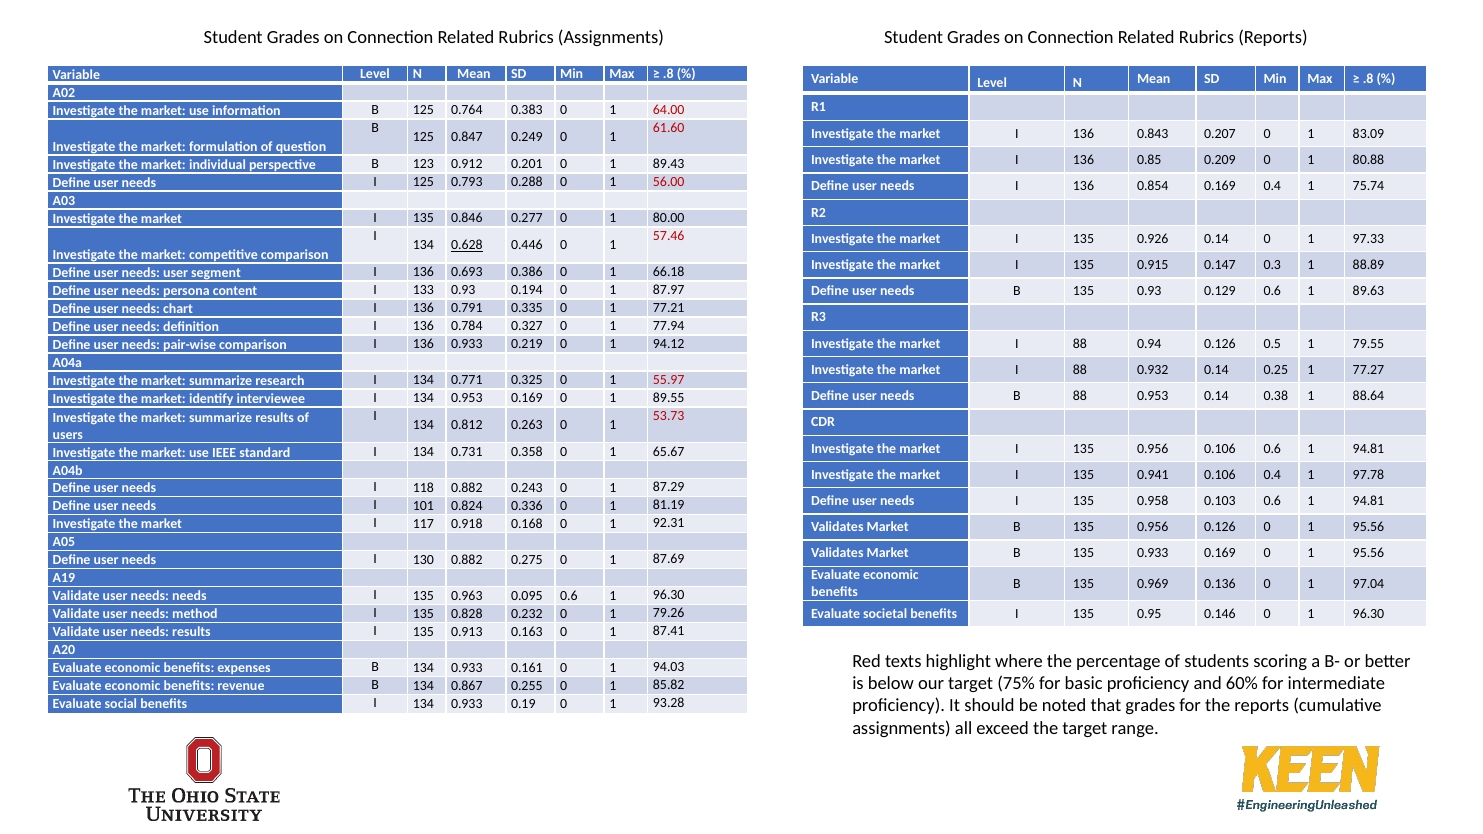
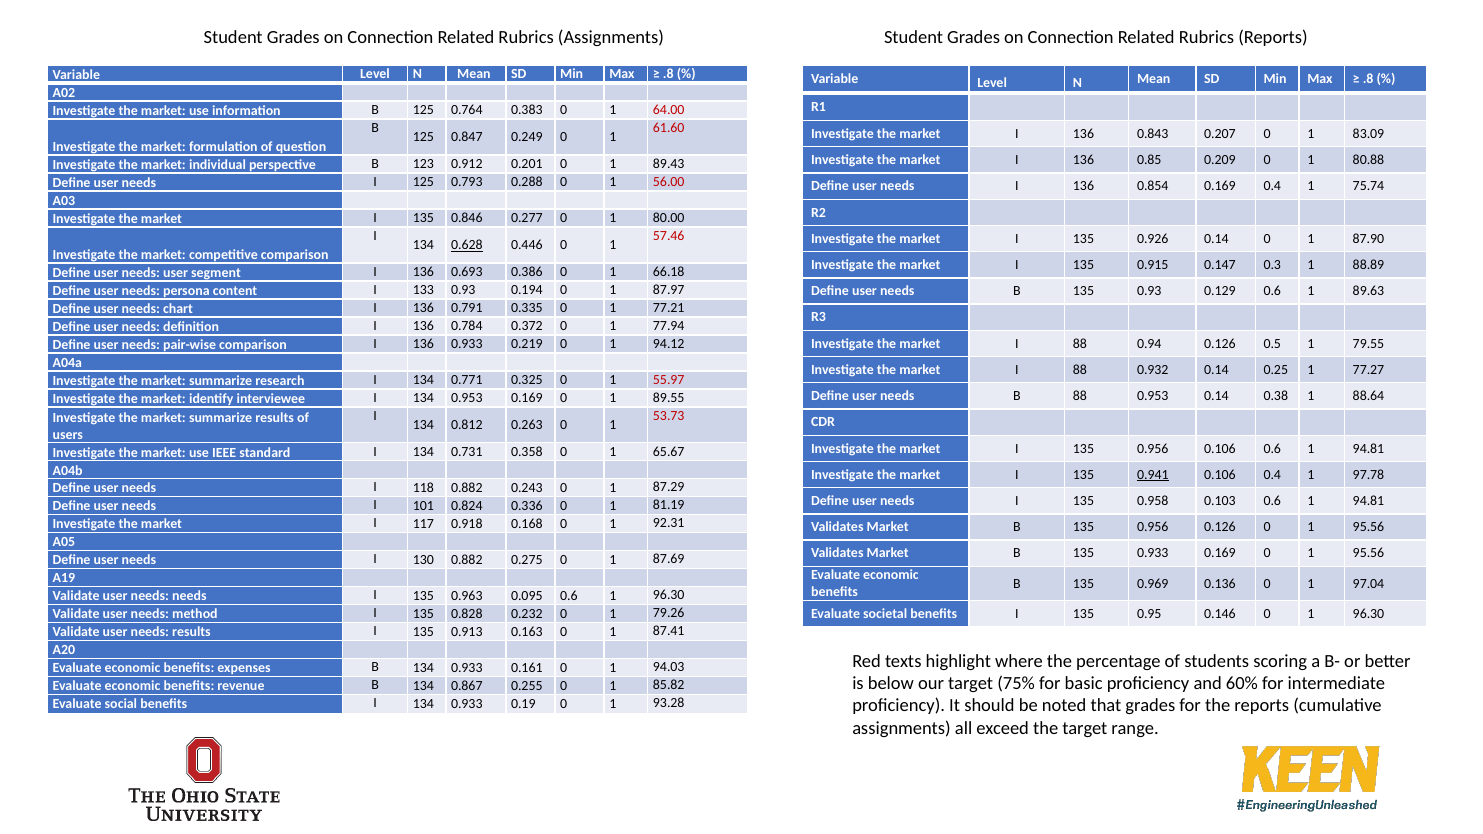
97.33: 97.33 -> 87.90 (1369, 239)
0.327: 0.327 -> 0.372 (527, 326)
0.941 underline: none -> present (1153, 475)
